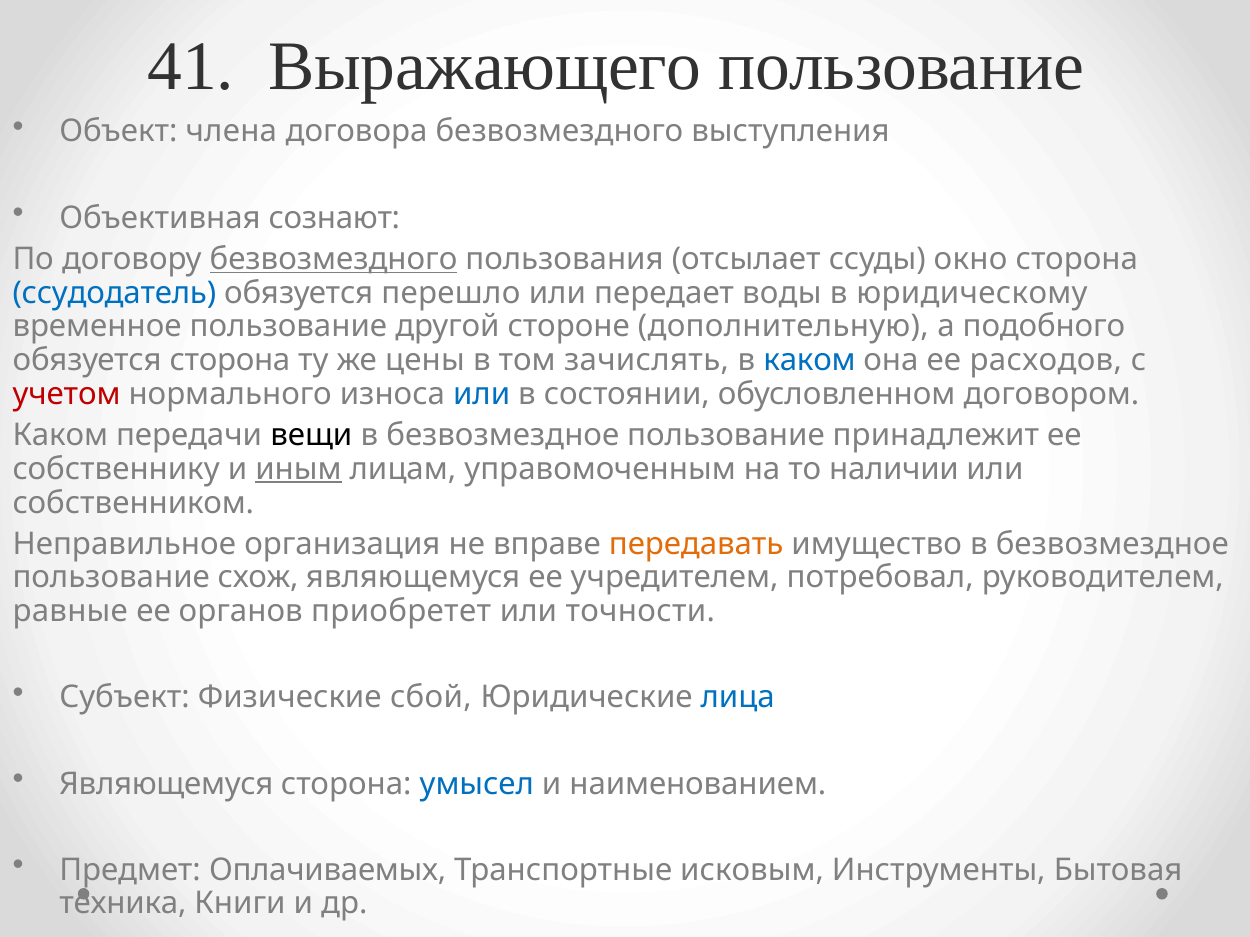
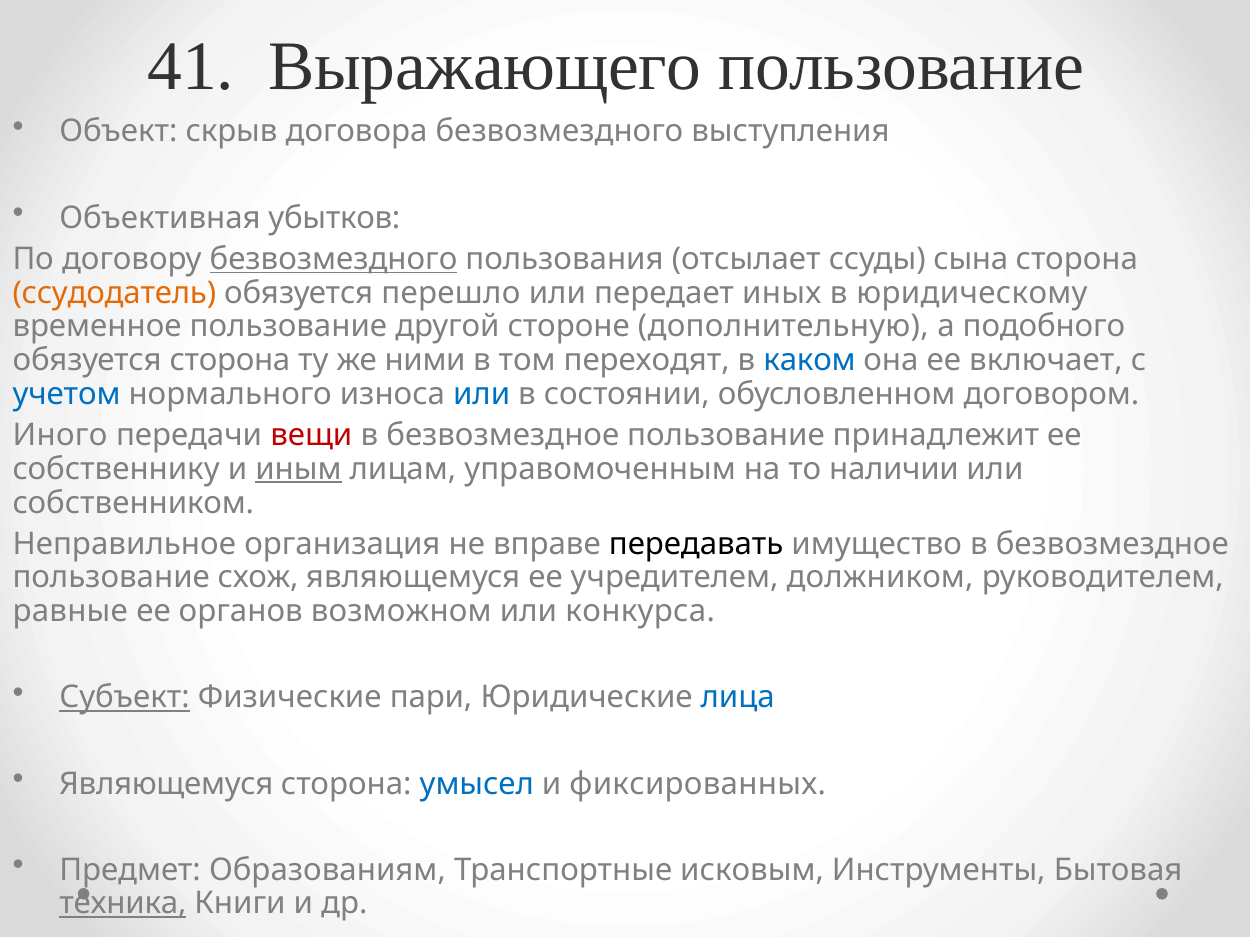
члена: члена -> скрыв (232, 132)
сознают: сознают -> убытков (334, 218)
окно: окно -> сына (971, 259)
ссудодатель colour: blue -> orange (114, 293)
воды: воды -> иных (782, 293)
цены: цены -> ними (425, 360)
зачислять: зачислять -> переходят (647, 360)
расходов: расходов -> включает (1046, 360)
учетом colour: red -> blue (67, 394)
Каком: Каком -> Иного (60, 435)
вещи colour: black -> red (311, 435)
передавать colour: orange -> black (696, 544)
потребовал: потребовал -> должником (880, 578)
приобретет: приобретет -> возможном (401, 612)
точности: точности -> конкурса (640, 612)
Субъект underline: none -> present (125, 698)
сбой: сбой -> пари (431, 698)
наименованием: наименованием -> фиксированных (698, 784)
Оплачиваемых: Оплачиваемых -> Образованиям (327, 870)
техника underline: none -> present (123, 904)
